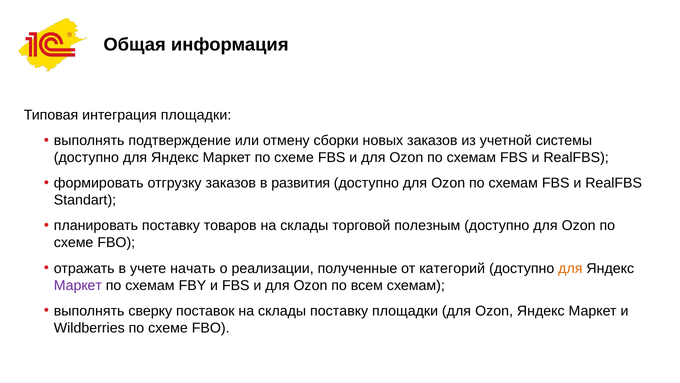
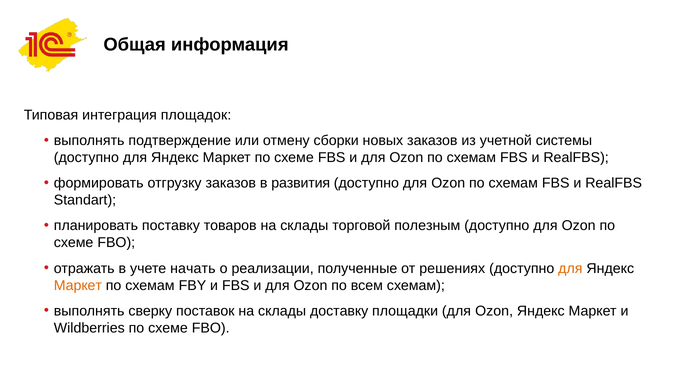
интеграция площадки: площадки -> площадок (196, 115)
категорий: категорий -> решениях (452, 268)
Маркет colour: purple -> orange (78, 285)
склады поставку: поставку -> доставку (339, 310)
